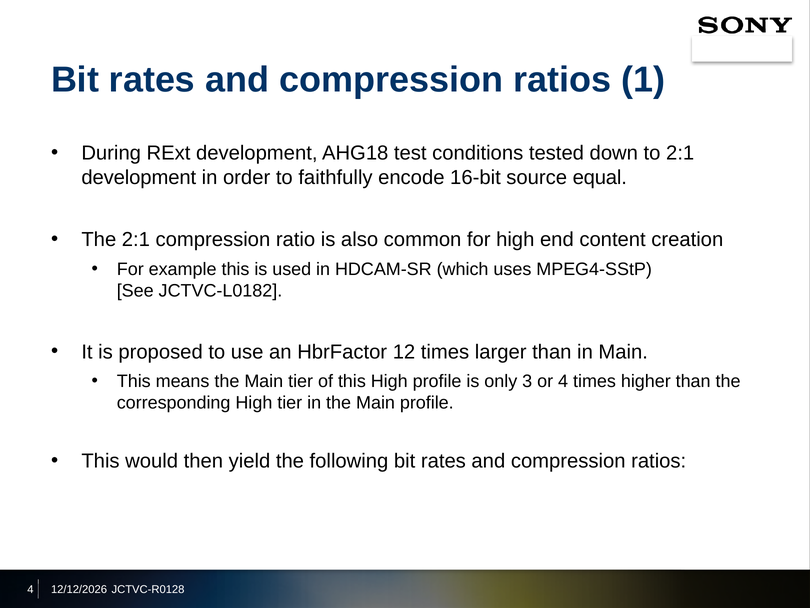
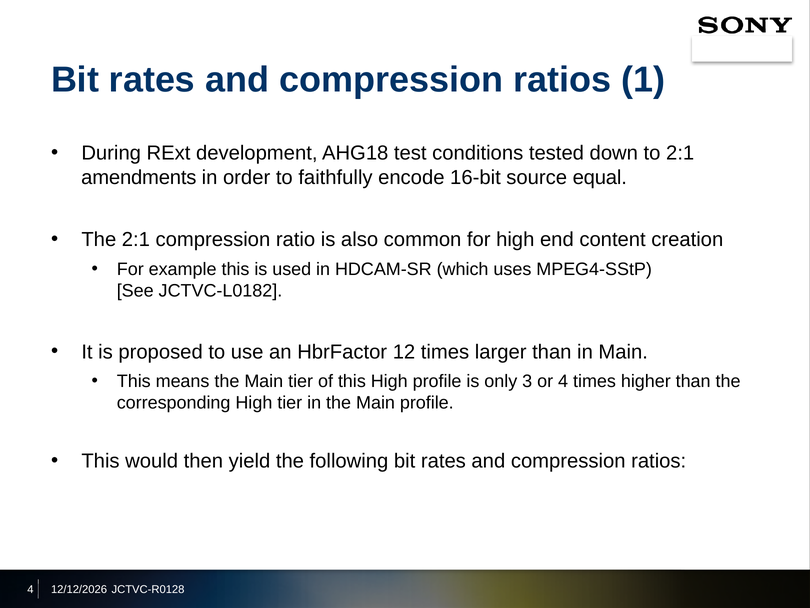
development: development -> amendments (139, 177)
